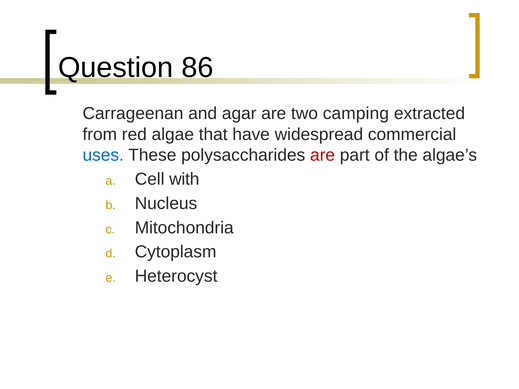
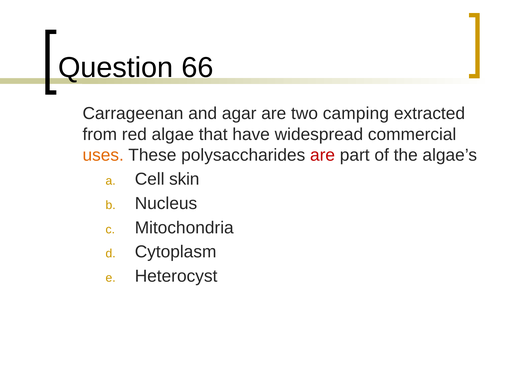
86: 86 -> 66 (197, 68)
uses colour: blue -> orange (103, 155)
with: with -> skin (184, 179)
